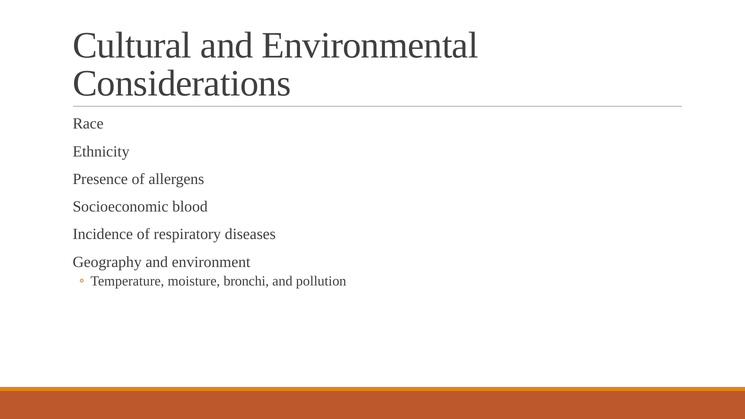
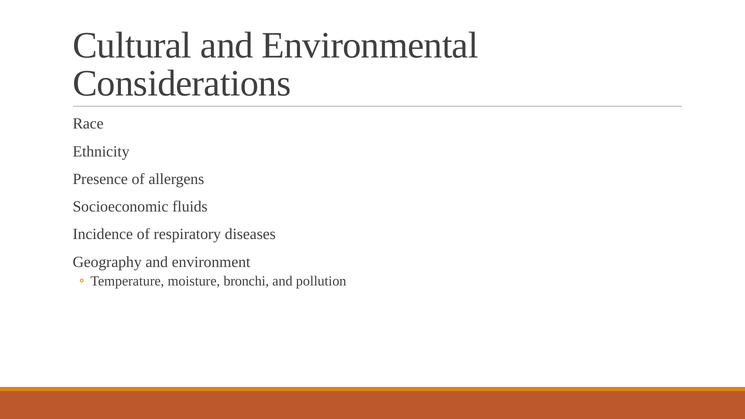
blood: blood -> fluids (190, 207)
